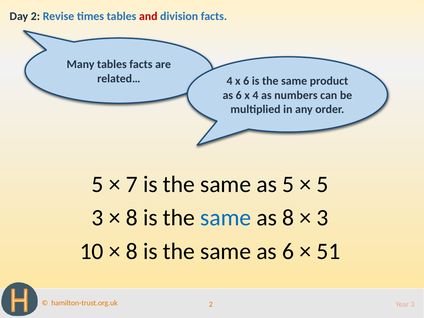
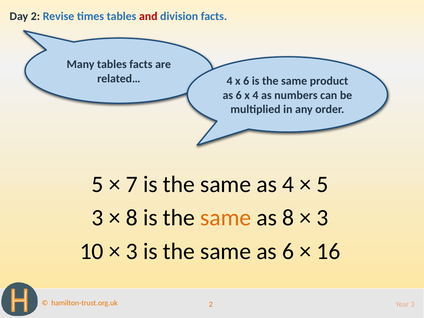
as 5: 5 -> 4 (288, 185)
same colour: blue -> orange (226, 218)
8: 8 -> 3 (132, 252)
51: 51 -> 16 (328, 252)
